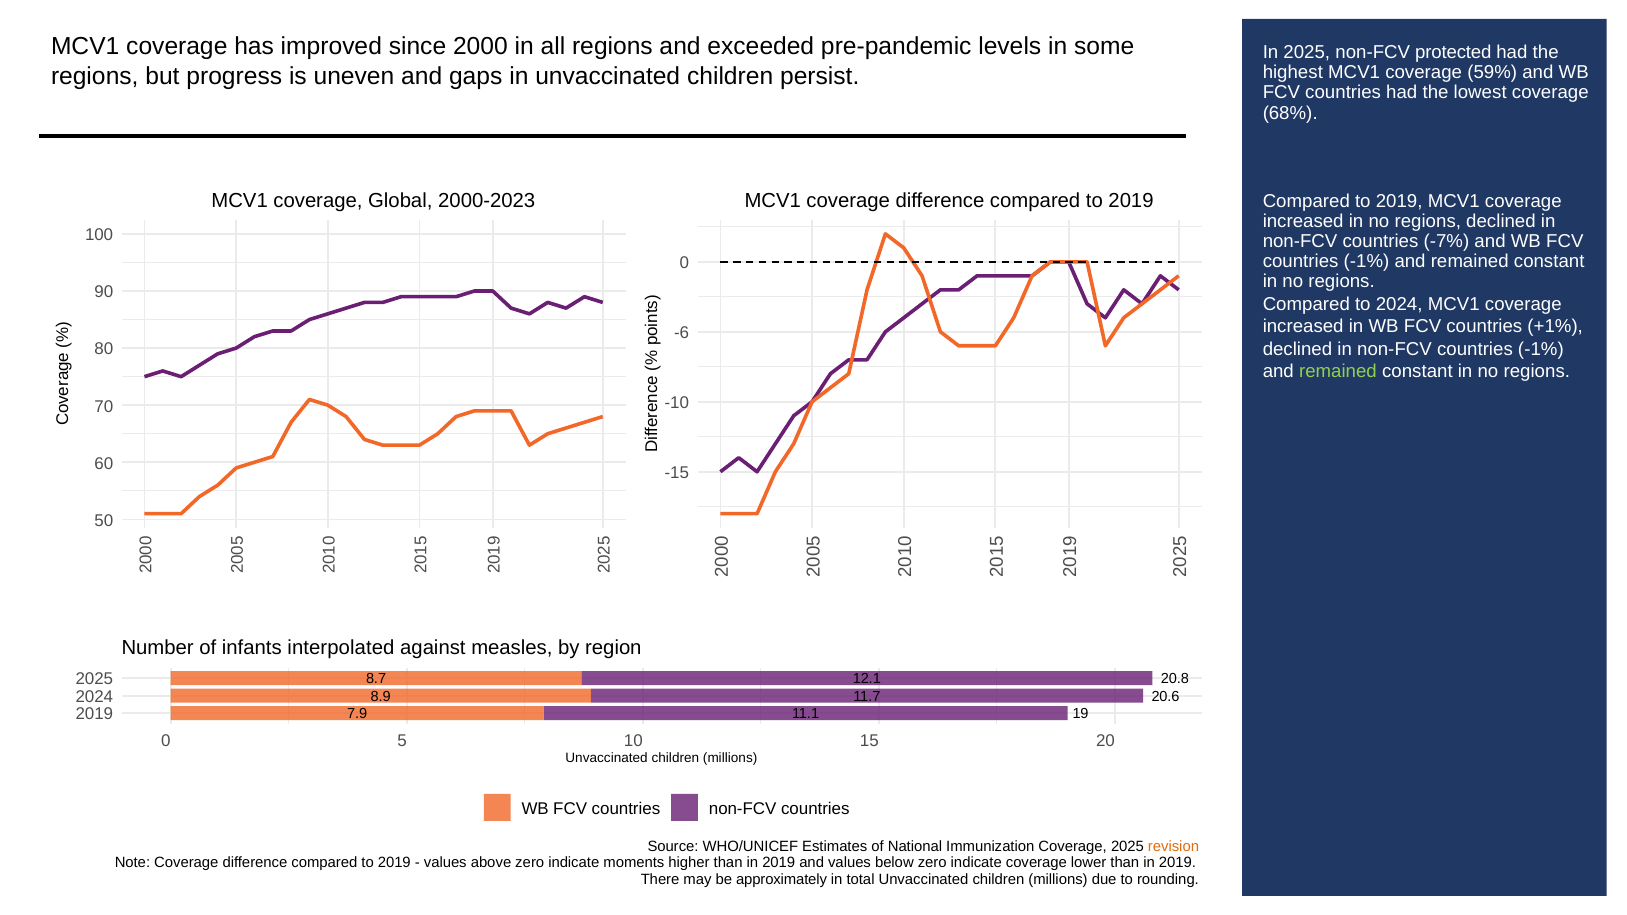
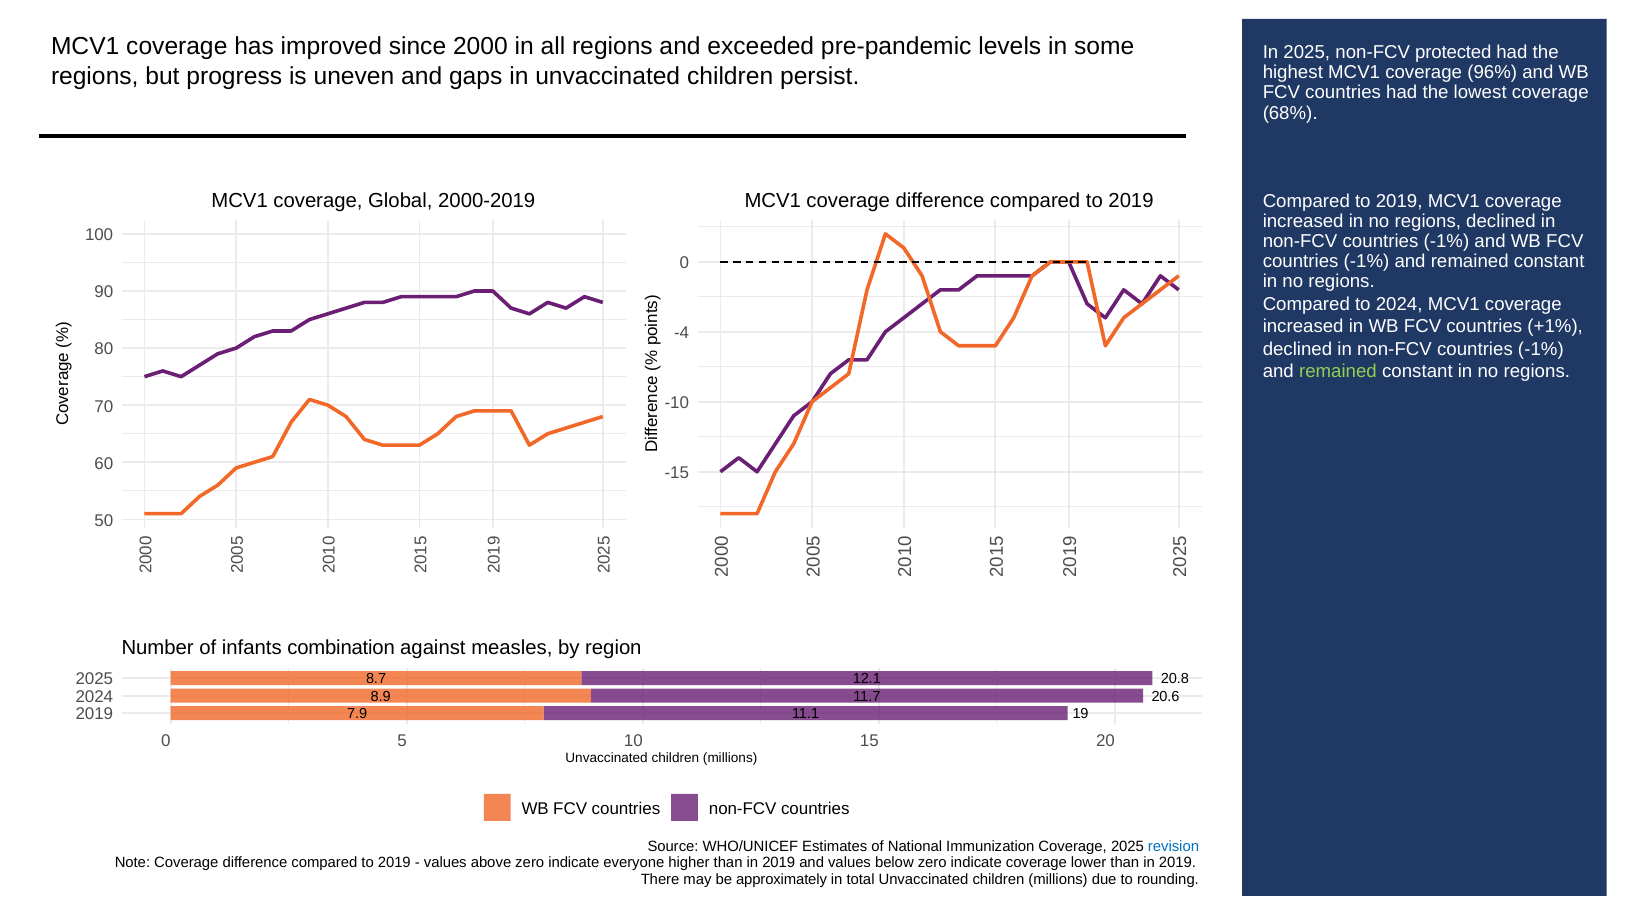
59%: 59% -> 96% (1492, 73)
2000-2023: 2000-2023 -> 2000-2019 (487, 200)
-7%: -7% -> -1% (1446, 242)
-6: -6 -> -4 (682, 333)
interpolated: interpolated -> combination (341, 648)
revision colour: orange -> blue (1173, 847)
moments: moments -> everyone (634, 863)
